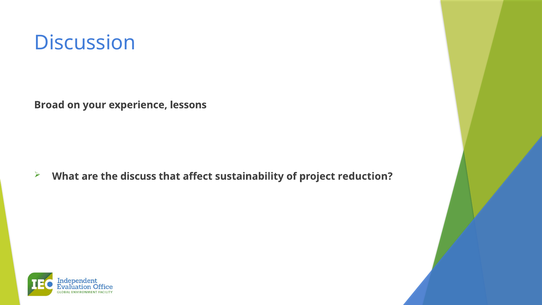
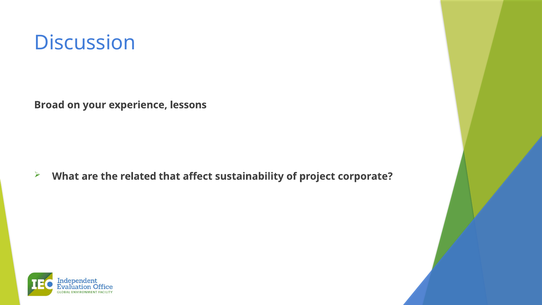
discuss: discuss -> related (138, 176)
reduction: reduction -> corporate (365, 176)
